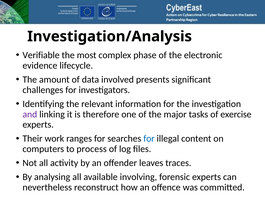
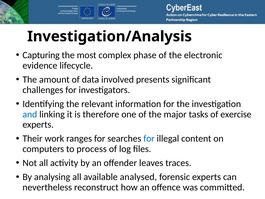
Verifiable: Verifiable -> Capturing (41, 55)
and colour: purple -> blue (30, 114)
involving: involving -> analysed (138, 177)
